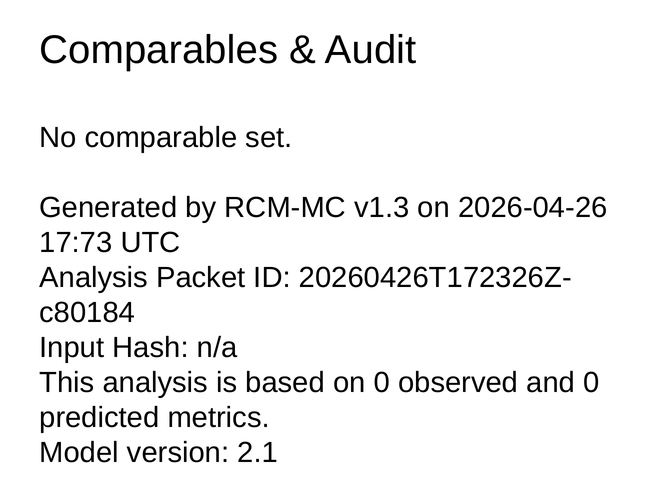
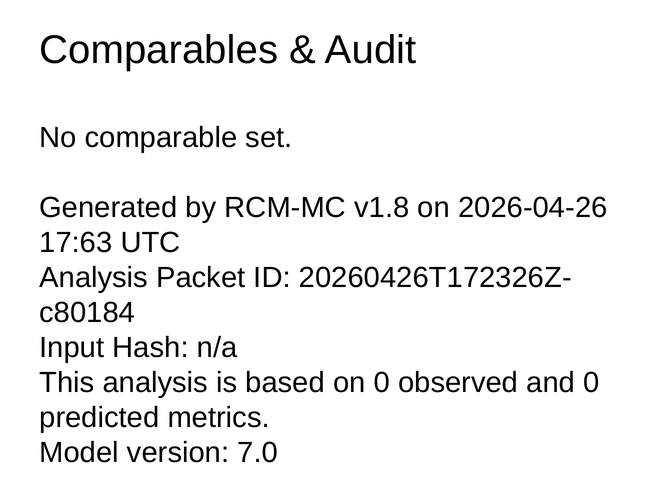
v1.3: v1.3 -> v1.8 (382, 208)
17:73: 17:73 -> 17:63 (76, 243)
2.1: 2.1 -> 7.0 (258, 453)
